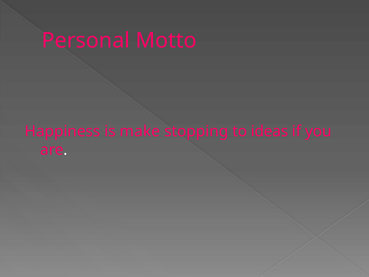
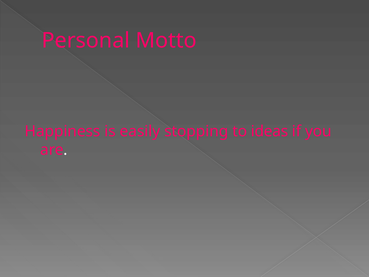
make: make -> easily (140, 131)
